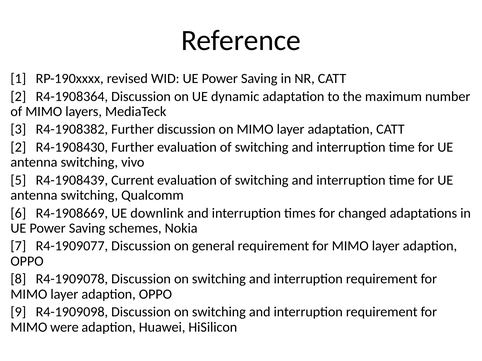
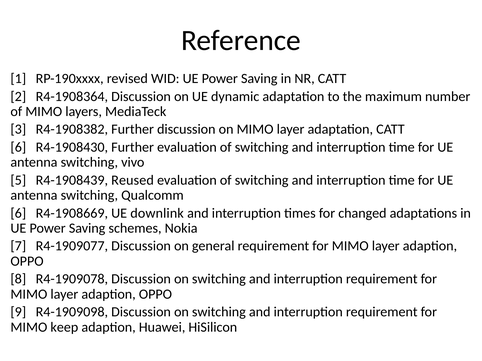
2: 2 -> 6 (18, 147)
Current: Current -> Reused (133, 180)
were: were -> keep (64, 328)
